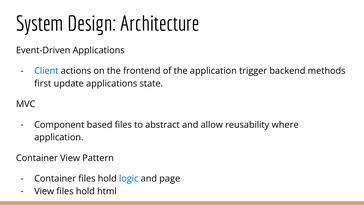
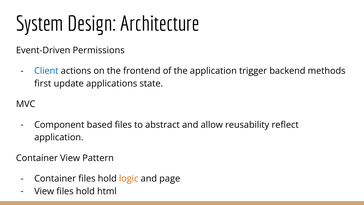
Event-Driven Applications: Applications -> Permissions (99, 50)
where: where -> reflect (285, 125)
logic colour: blue -> orange (129, 178)
